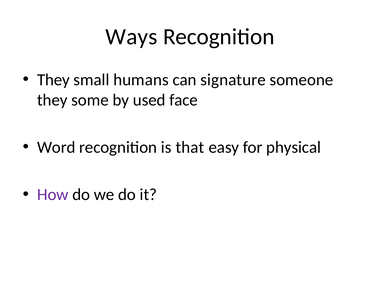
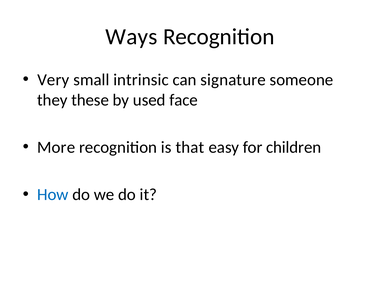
They: They -> Very (53, 80)
humans: humans -> intrinsic (141, 80)
some: some -> these (90, 100)
Word: Word -> More (56, 147)
physical: physical -> children (294, 147)
How colour: purple -> blue (53, 195)
